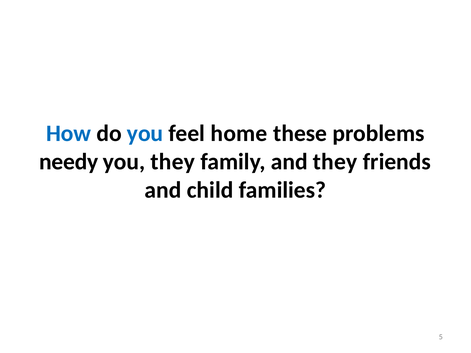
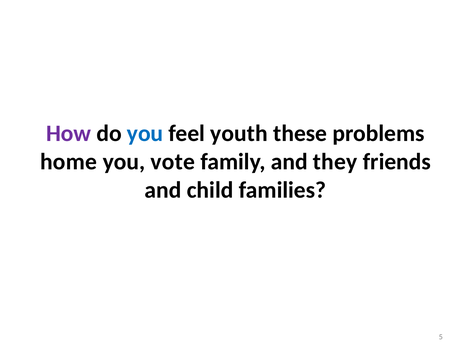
How colour: blue -> purple (69, 134)
home: home -> youth (239, 134)
needy: needy -> home (69, 162)
you they: they -> vote (173, 162)
